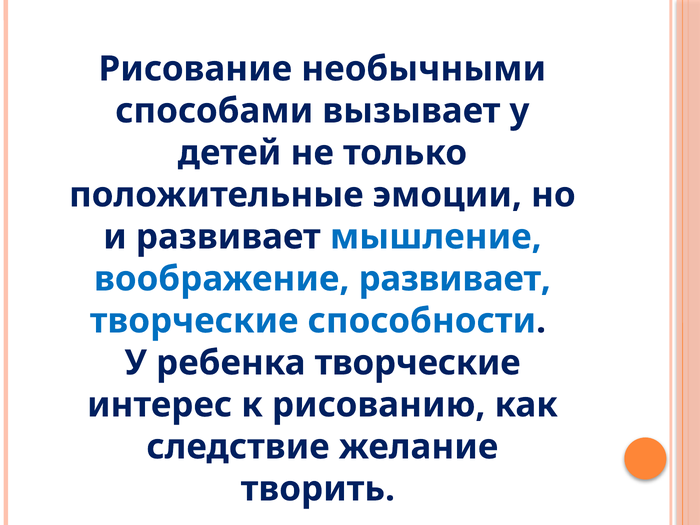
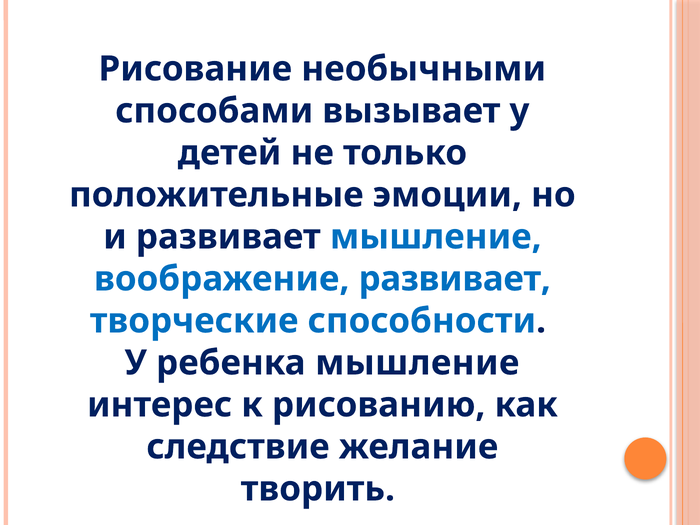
ребенка творческие: творческие -> мышление (417, 363)
